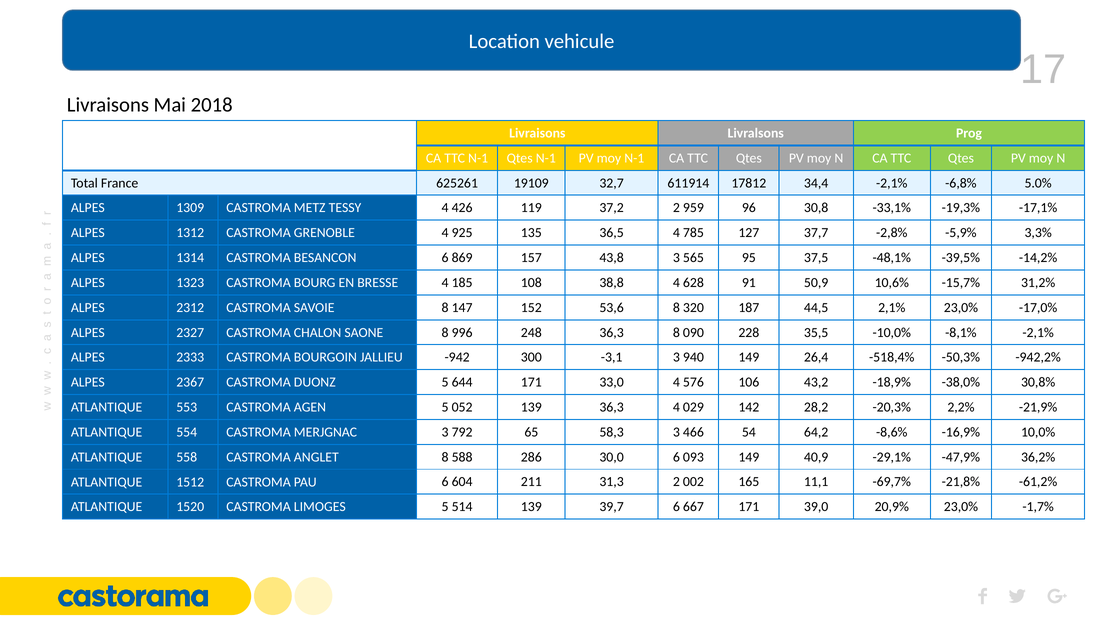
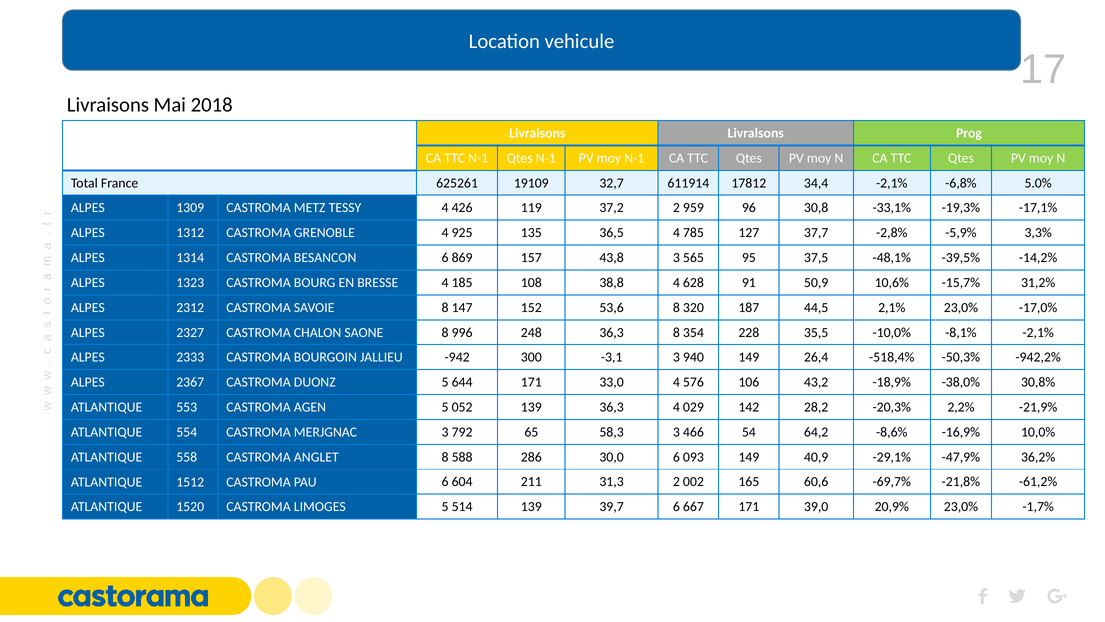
090: 090 -> 354 (693, 332)
11,1: 11,1 -> 60,6 (816, 482)
